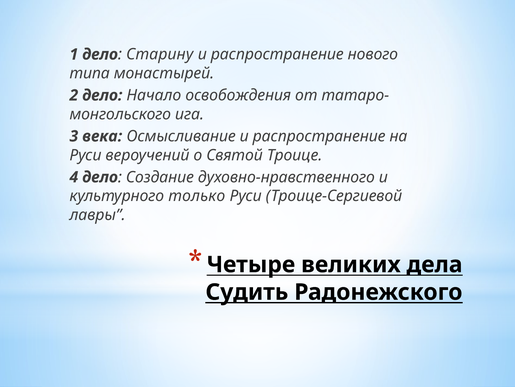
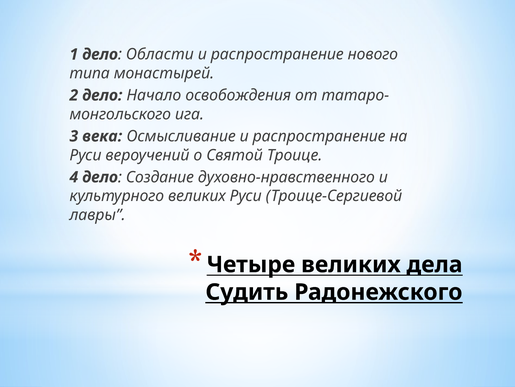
Старину: Старину -> Области (160, 54)
культурного только: только -> великих (197, 196)
